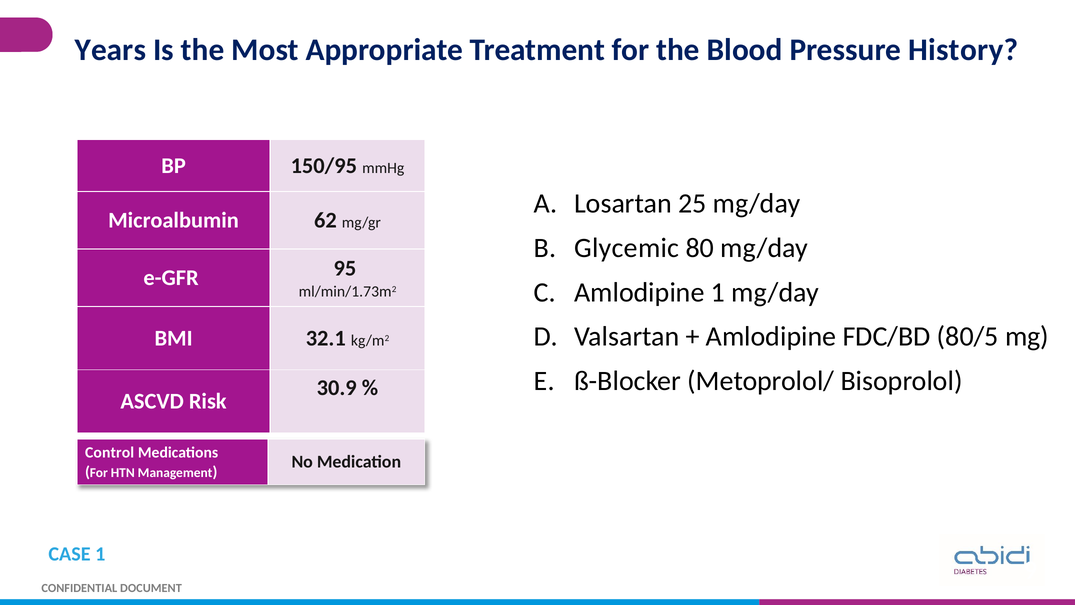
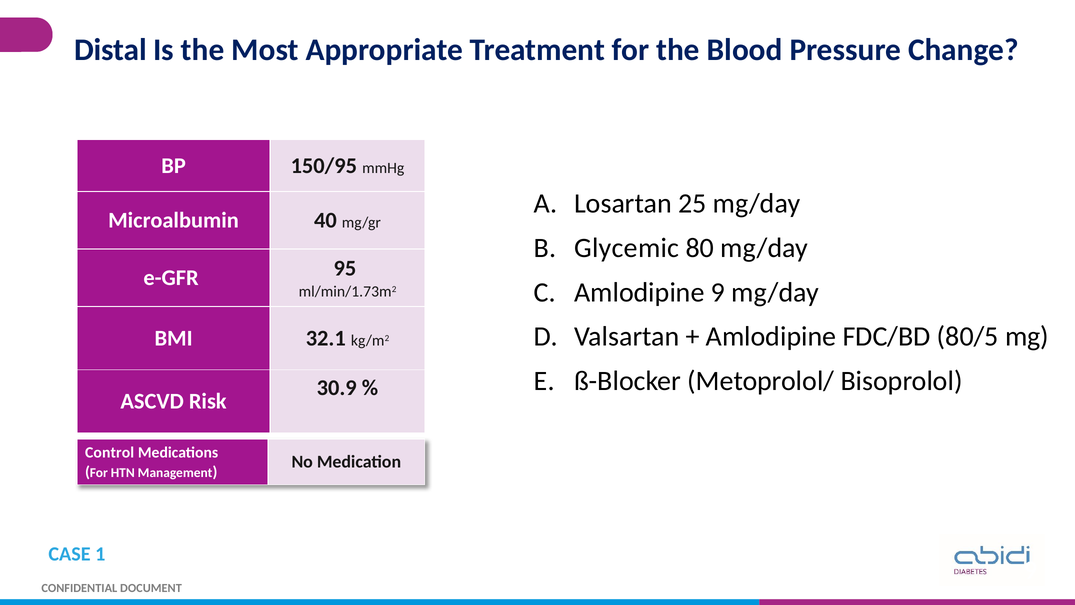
Years: Years -> Distal (111, 50)
History: History -> Change (963, 50)
62: 62 -> 40 (325, 220)
Amlodipine 1: 1 -> 9 (718, 292)
